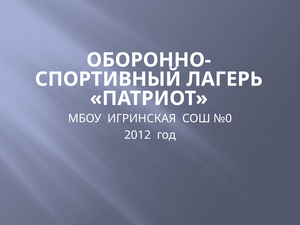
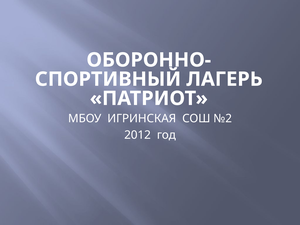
№0: №0 -> №2 (223, 119)
